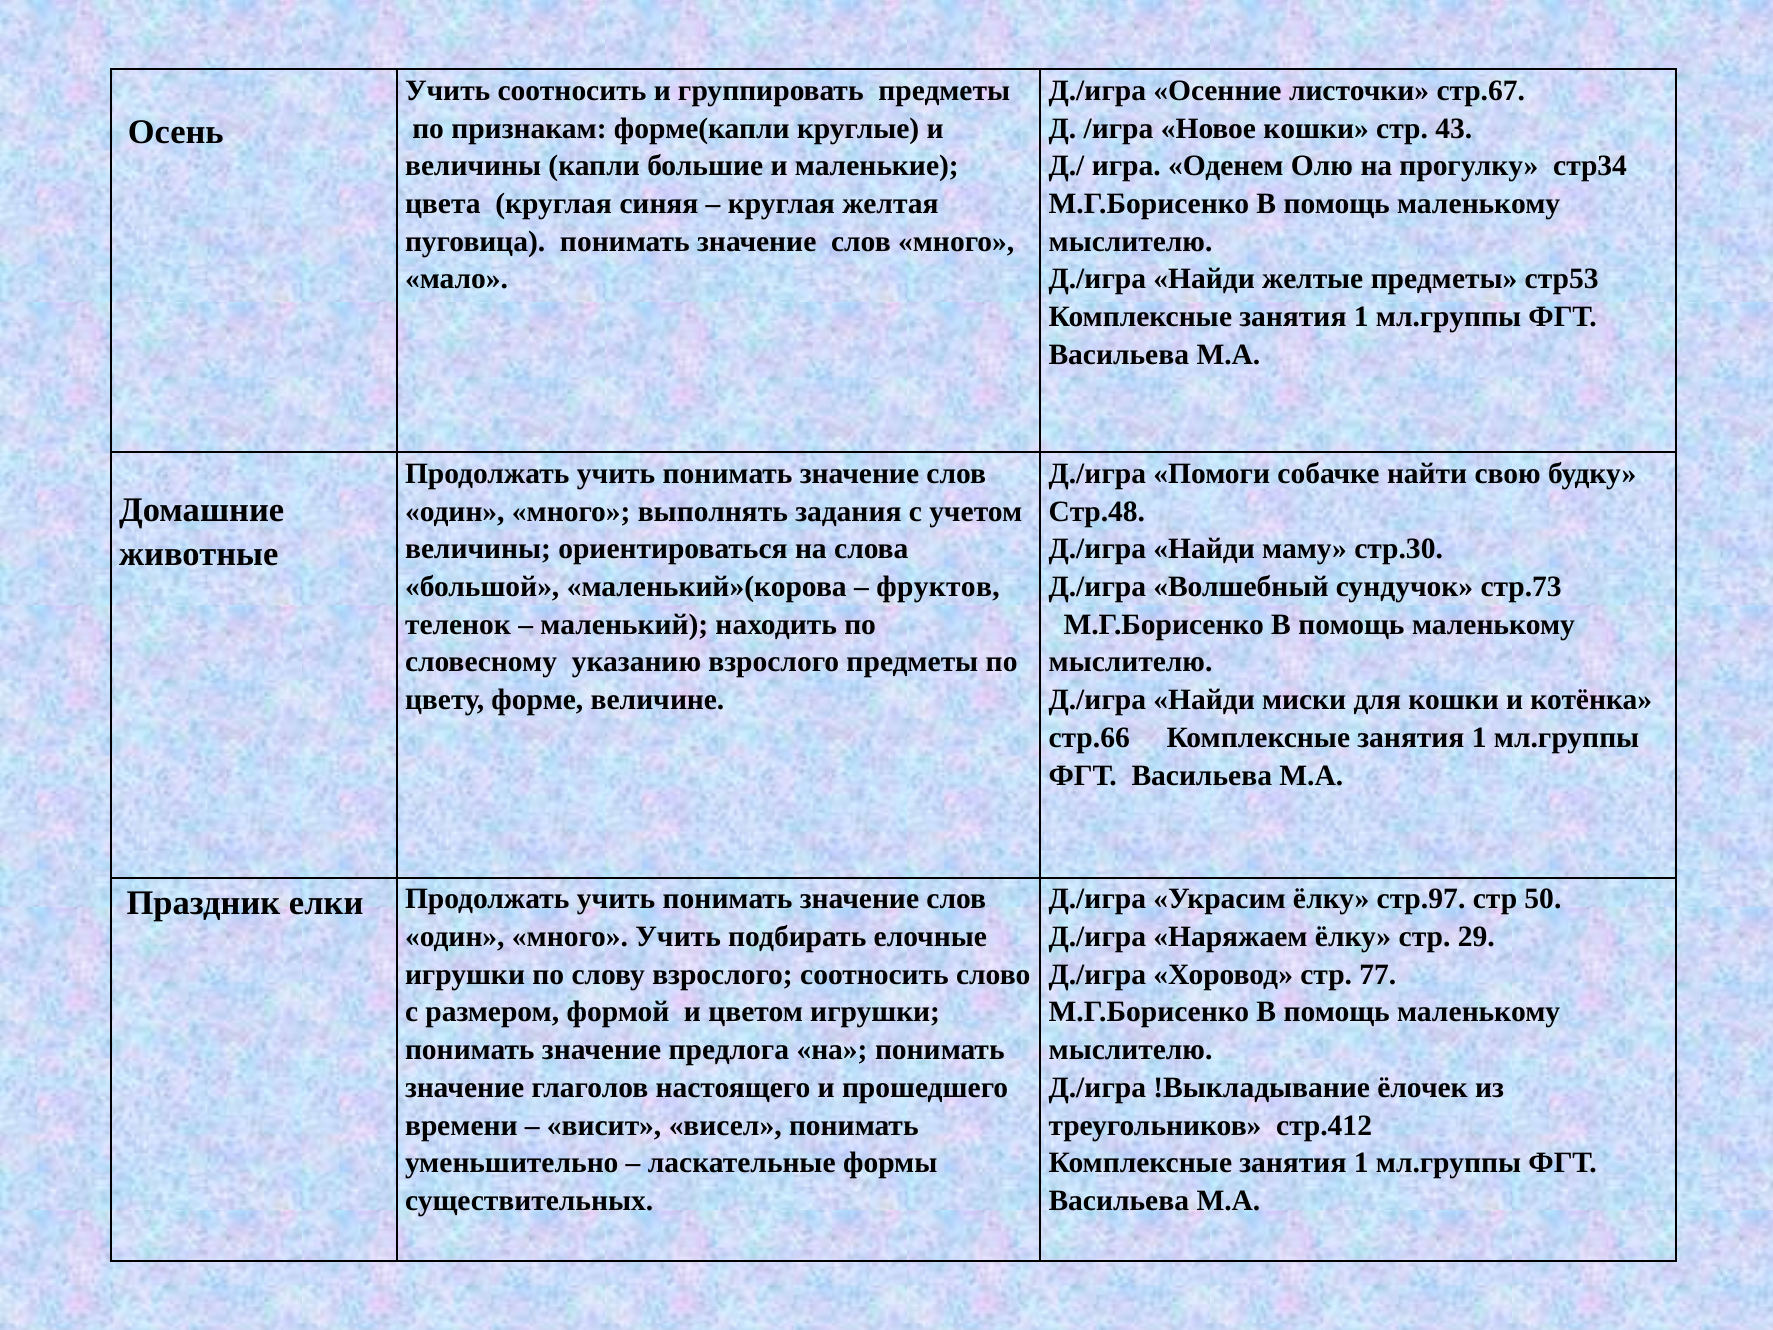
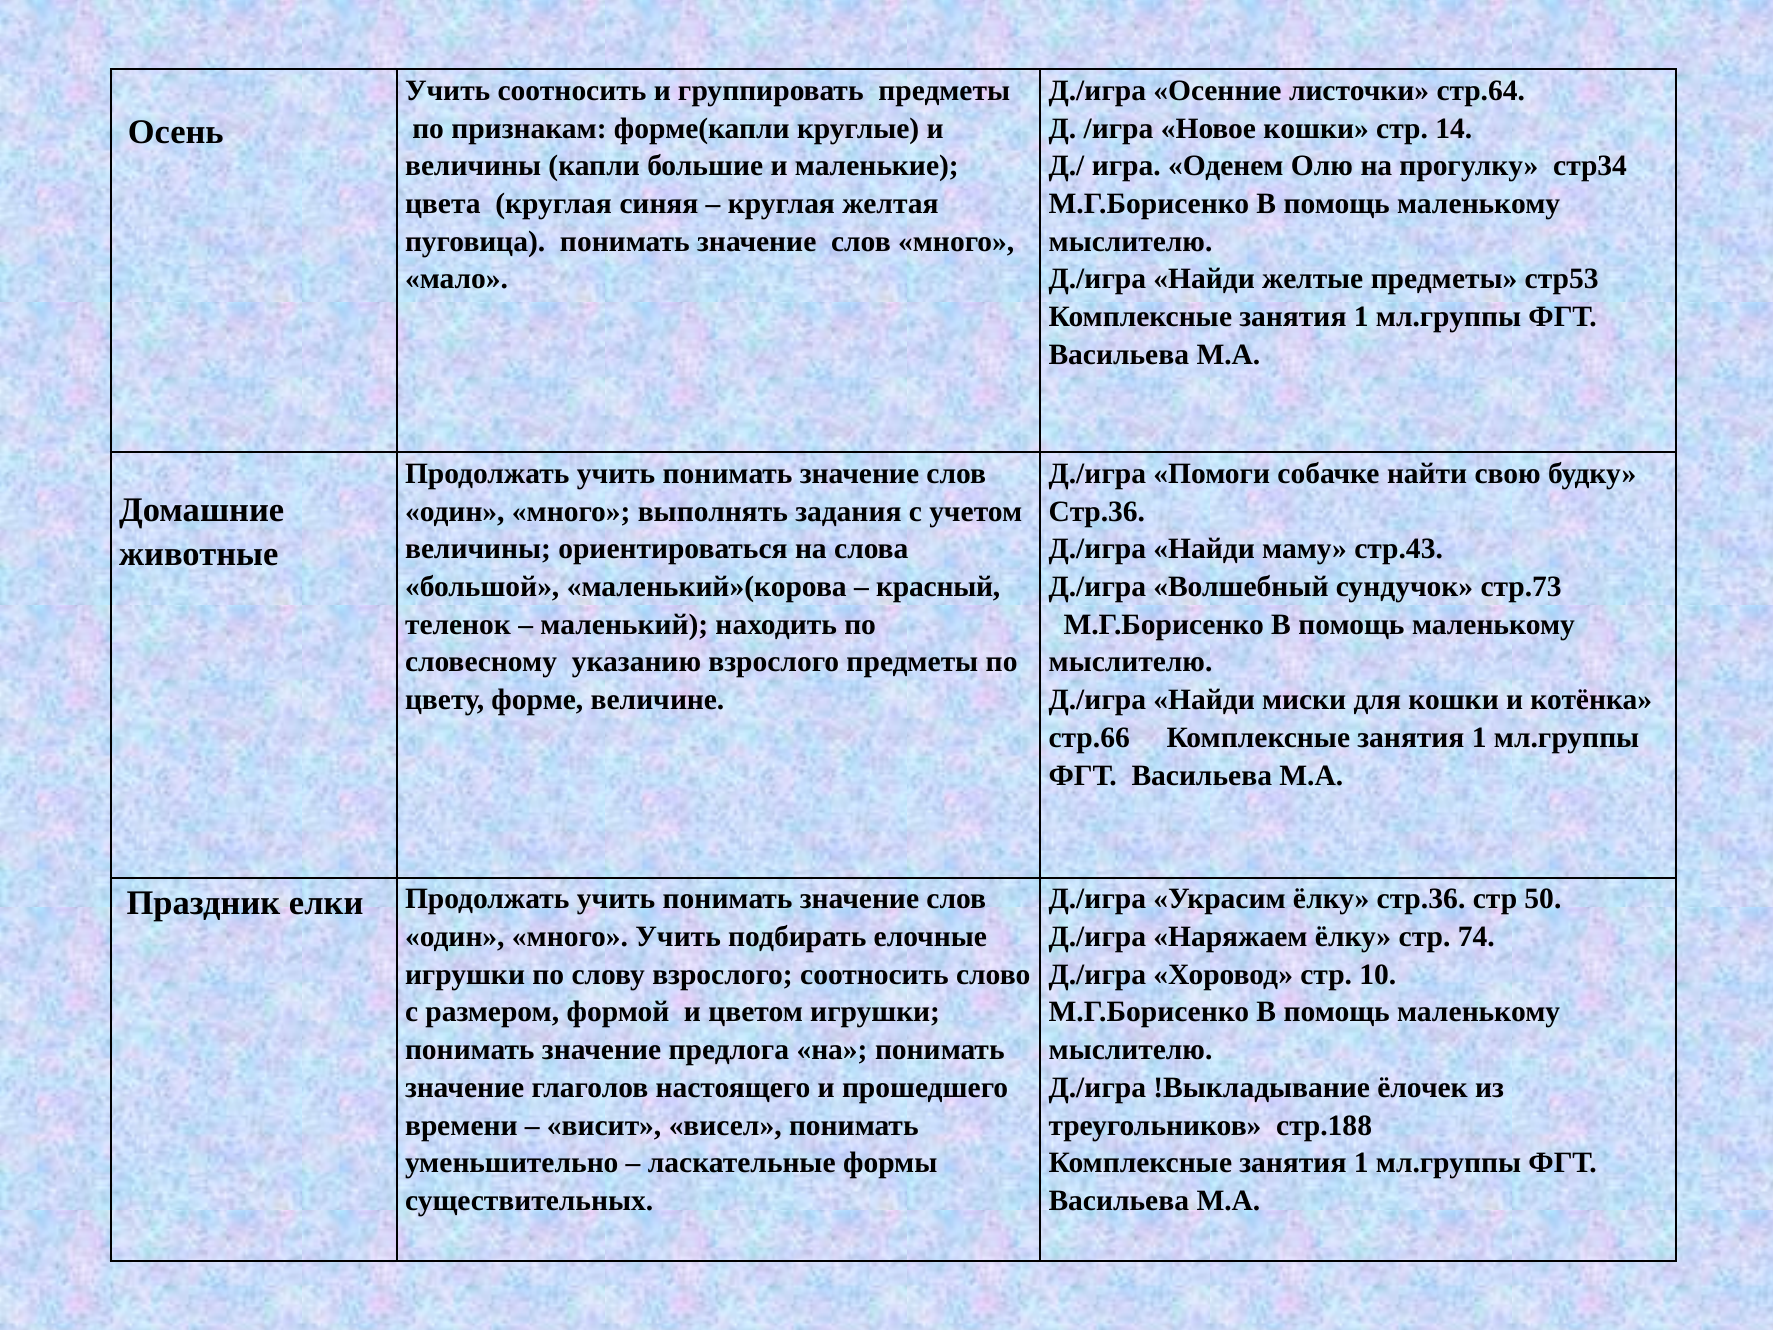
стр.67: стр.67 -> стр.64 (1481, 91)
43: 43 -> 14 (1454, 128)
Стр.48: Стр.48 -> Стр.36 (1097, 511)
стр.30: стр.30 -> стр.43 (1399, 549)
фруктов: фруктов -> красный (938, 587)
ёлку стр.97: стр.97 -> стр.36 (1421, 899)
29: 29 -> 74 (1476, 937)
77: 77 -> 10 (1378, 974)
стр.412: стр.412 -> стр.188 (1324, 1125)
